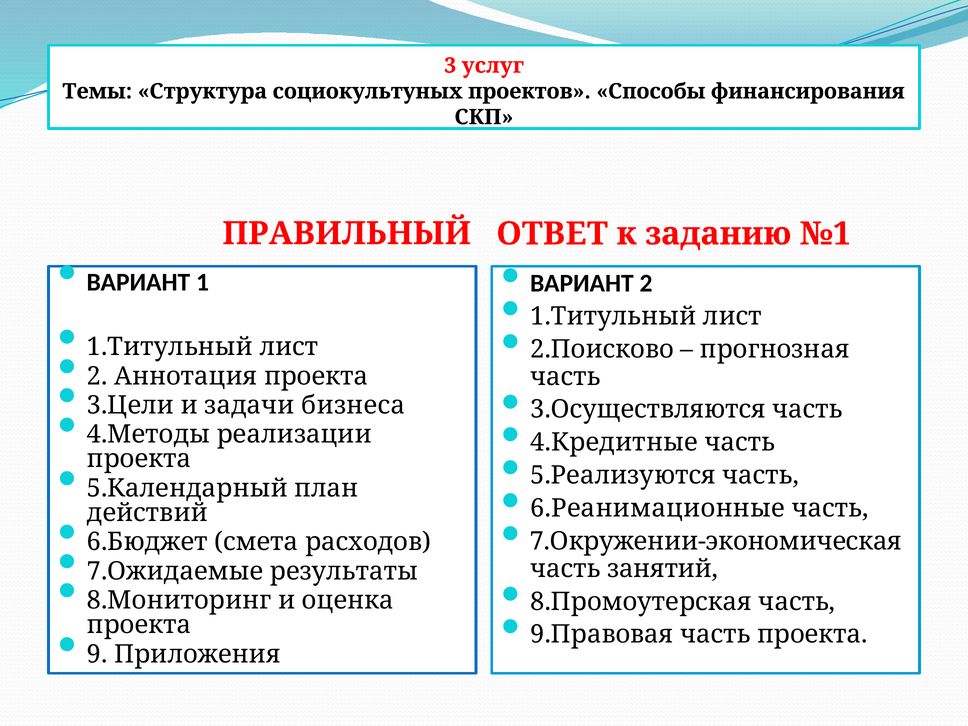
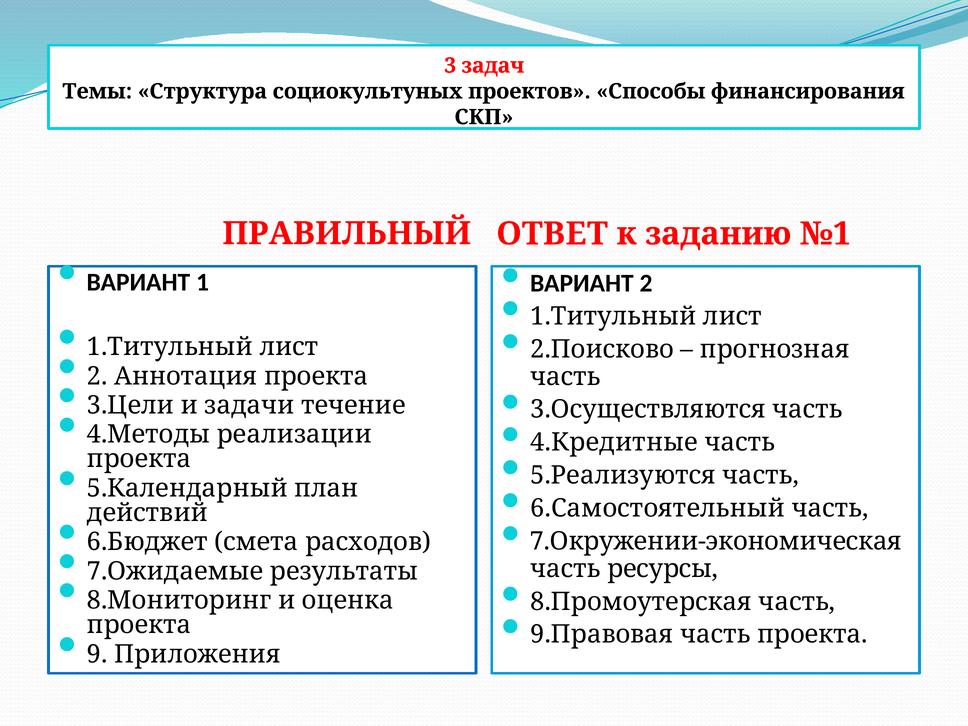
услуг: услуг -> задач (493, 66)
бизнеса: бизнеса -> течение (353, 405)
6.Реанимационные: 6.Реанимационные -> 6.Самостоятельный (658, 508)
занятий: занятий -> ресурсы (663, 569)
